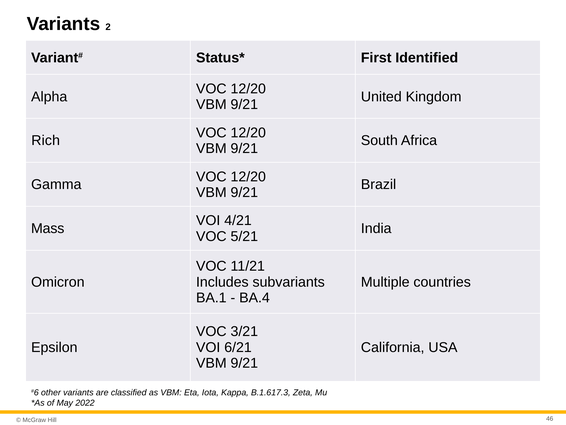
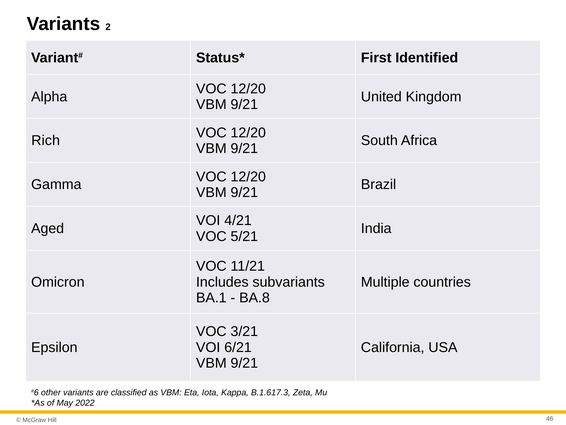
Mass: Mass -> Aged (48, 228)
BA.4: BA.4 -> BA.8 (254, 298)
